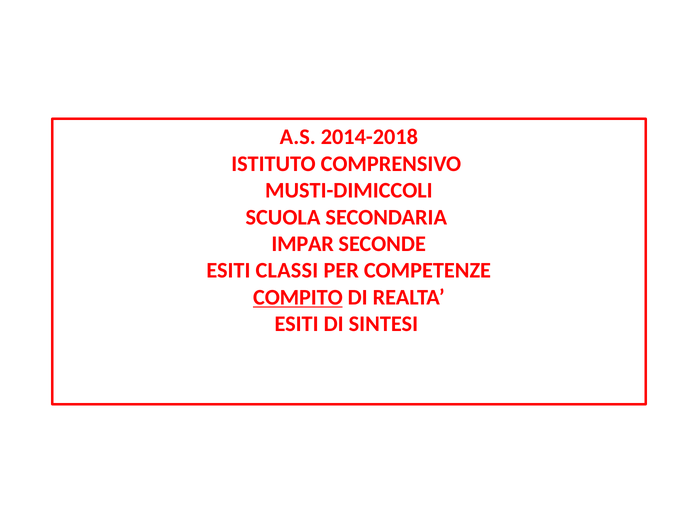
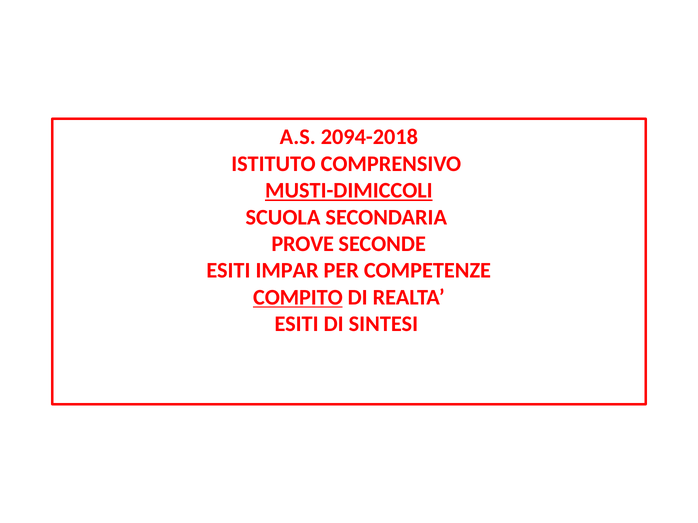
2014-2018: 2014-2018 -> 2094-2018 (369, 137)
MUSTI-DIMICCOLI underline: none -> present (349, 191)
IMPAR: IMPAR -> PROVE (303, 244)
CLASSI: CLASSI -> IMPAR (287, 271)
